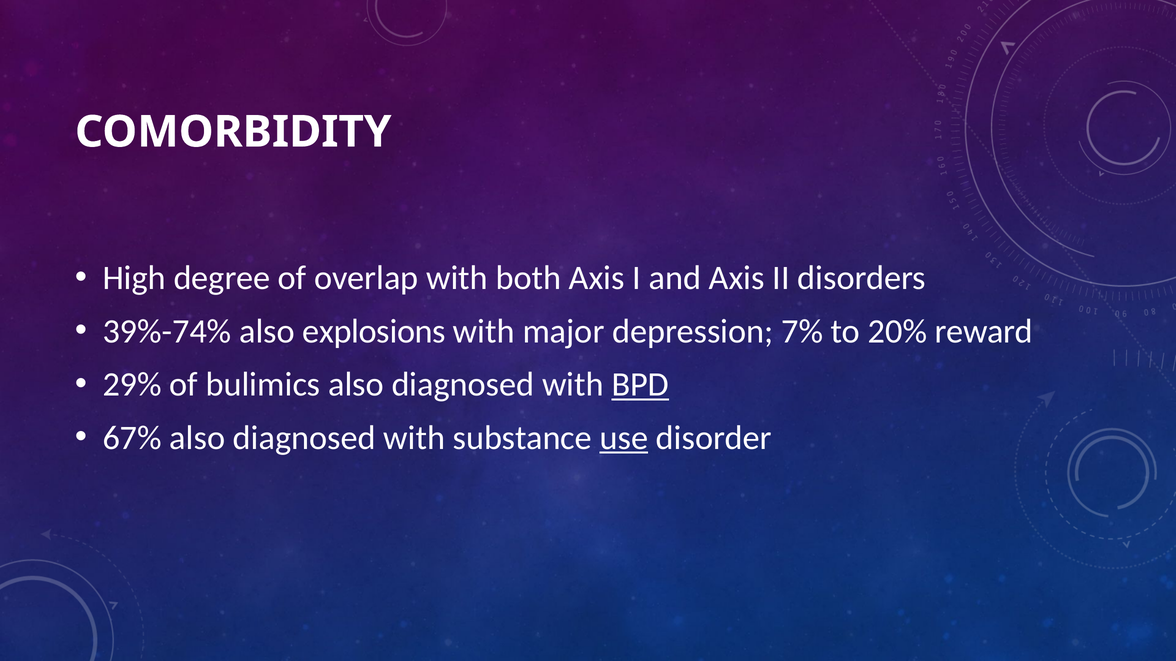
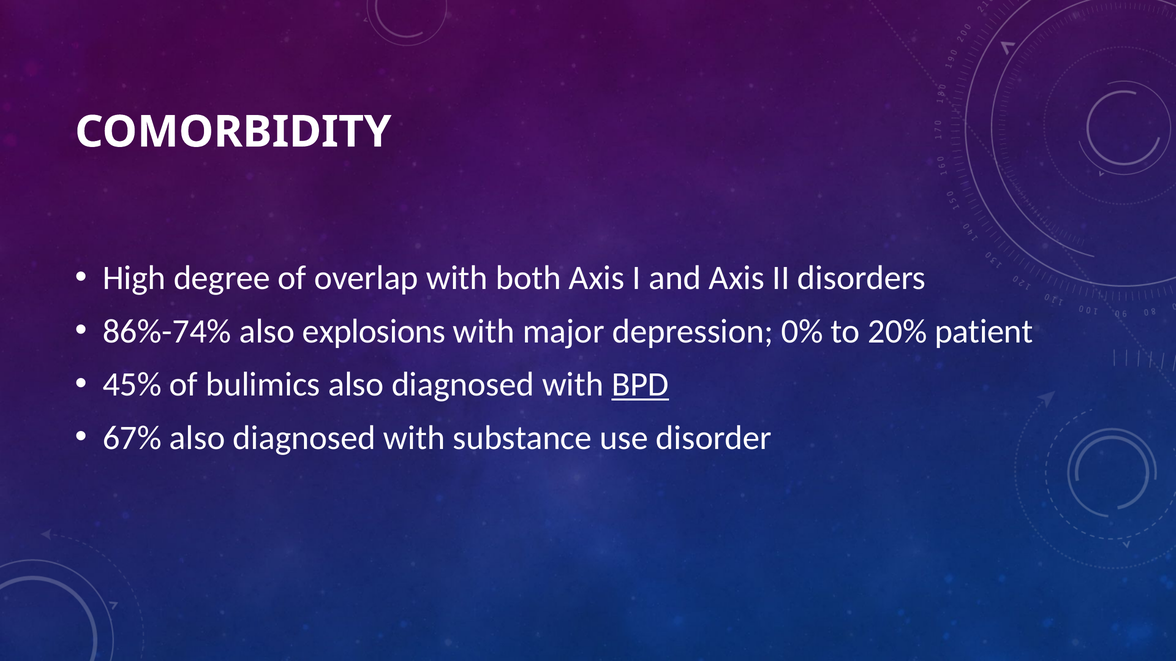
39%-74%: 39%-74% -> 86%-74% (167, 332)
7%: 7% -> 0% (802, 332)
reward: reward -> patient (984, 332)
29%: 29% -> 45% (132, 385)
use underline: present -> none (624, 438)
